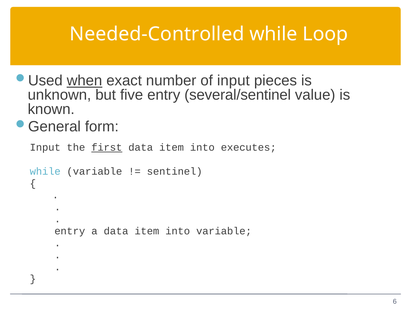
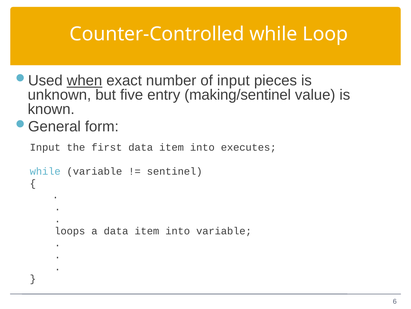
Needed-Controlled: Needed-Controlled -> Counter-Controlled (157, 34)
several/sentinel: several/sentinel -> making/sentinel (238, 95)
first underline: present -> none (107, 147)
entry: entry -> loops (70, 231)
